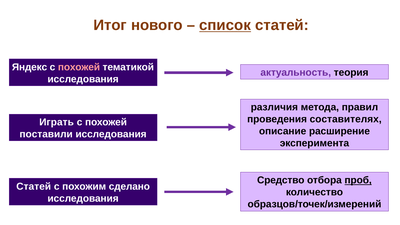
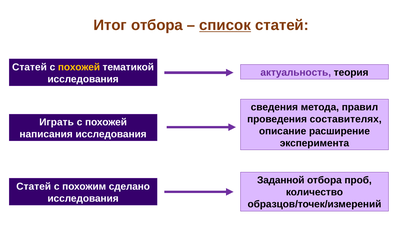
Итог нового: нового -> отбора (157, 25)
Яндекс: Яндекс -> Статей (29, 67)
похожей colour: pink -> yellow (79, 67)
различия: различия -> сведения (274, 107)
поставили: поставили -> написания (46, 134)
Средство: Средство -> Заданной (281, 180)
проб underline: present -> none (358, 180)
